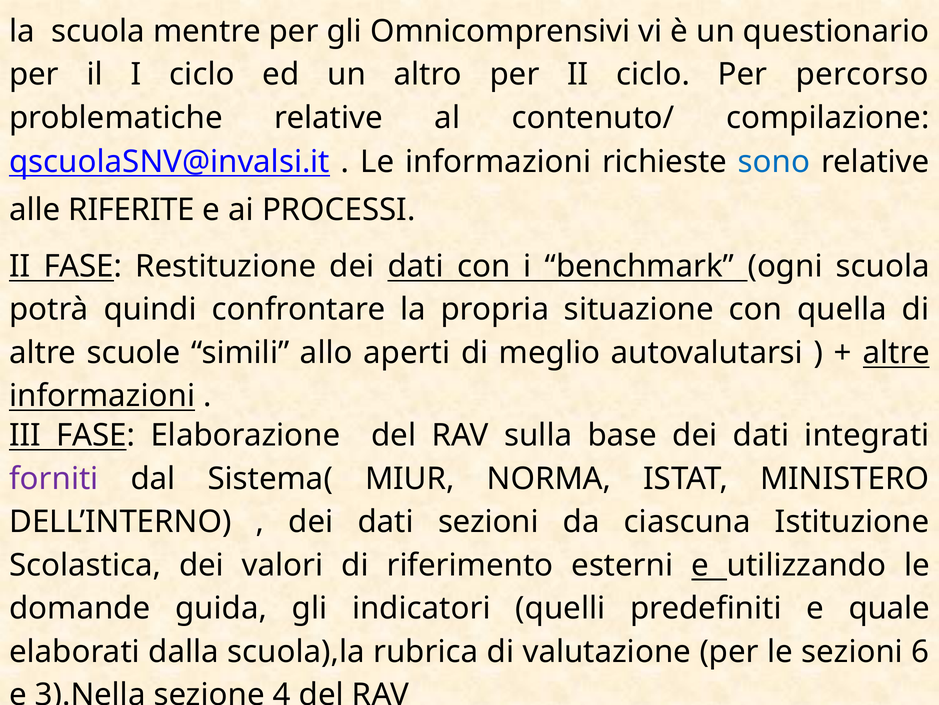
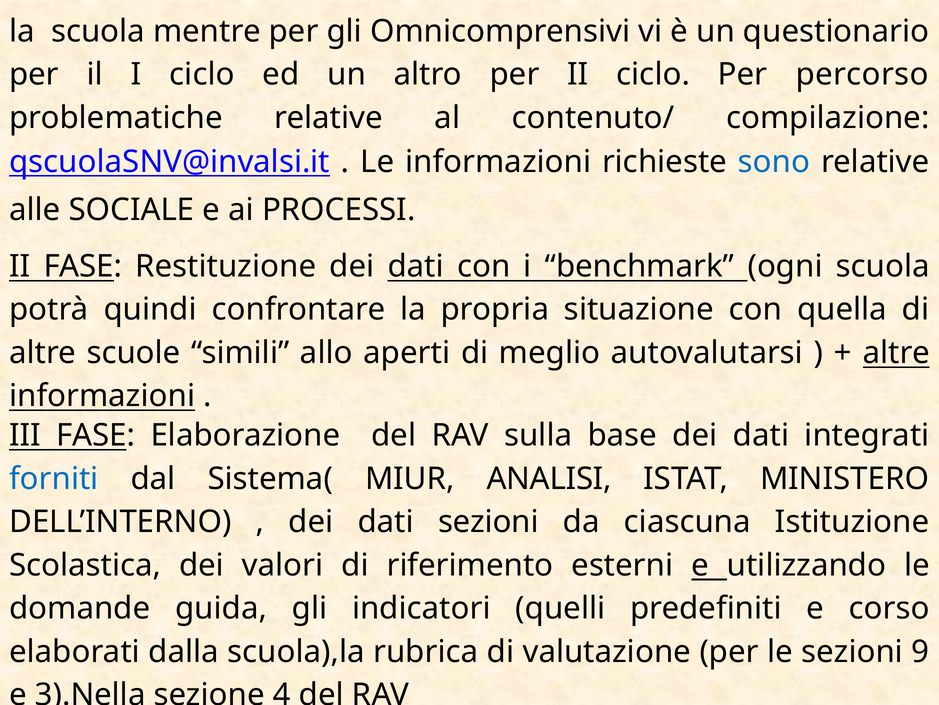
RIFERITE: RIFERITE -> SOCIALE (132, 210)
forniti colour: purple -> blue (54, 478)
NORMA: NORMA -> ANALISI (549, 478)
quale: quale -> corso (889, 608)
6: 6 -> 9 (920, 651)
